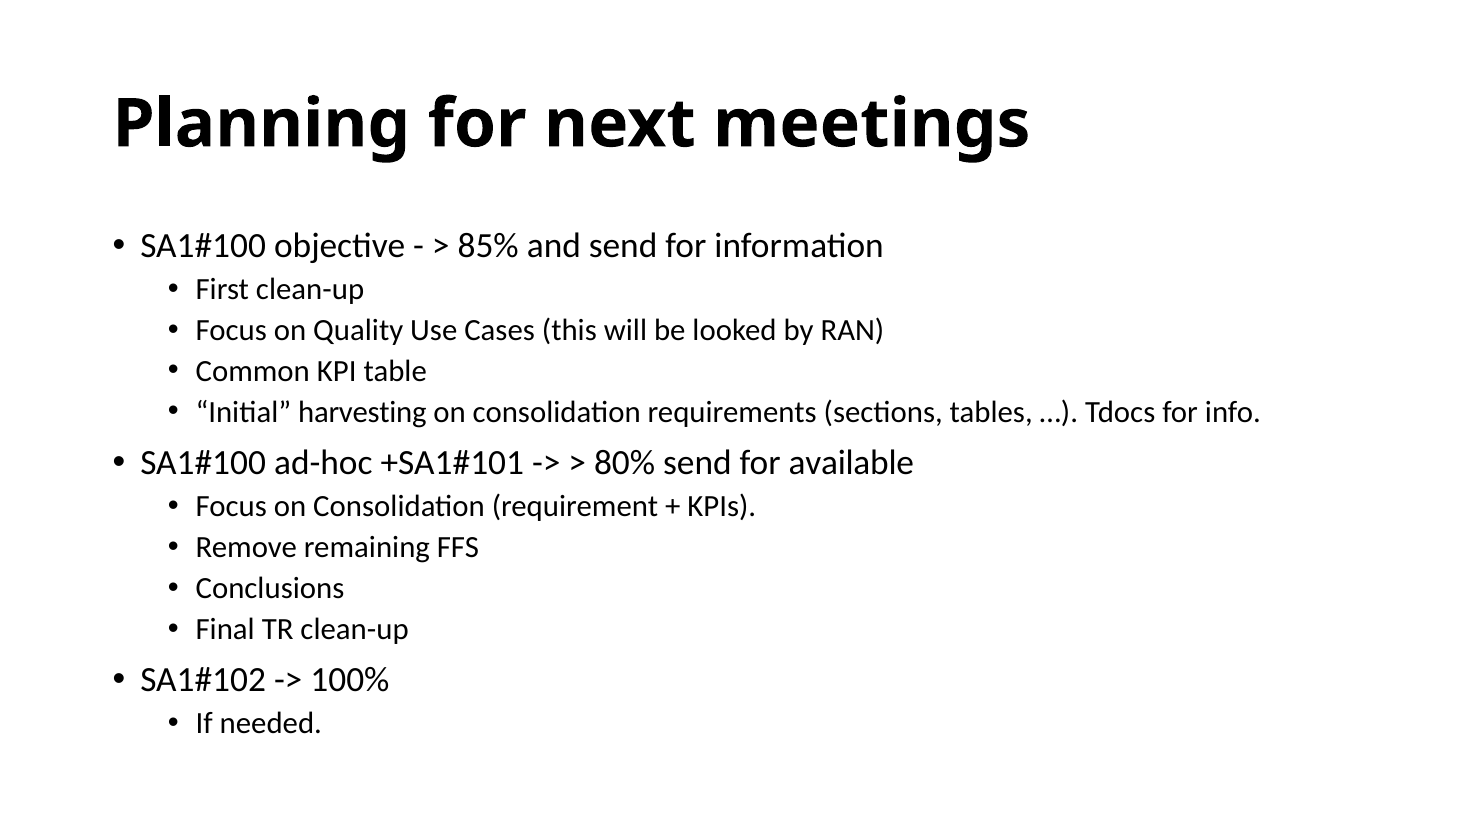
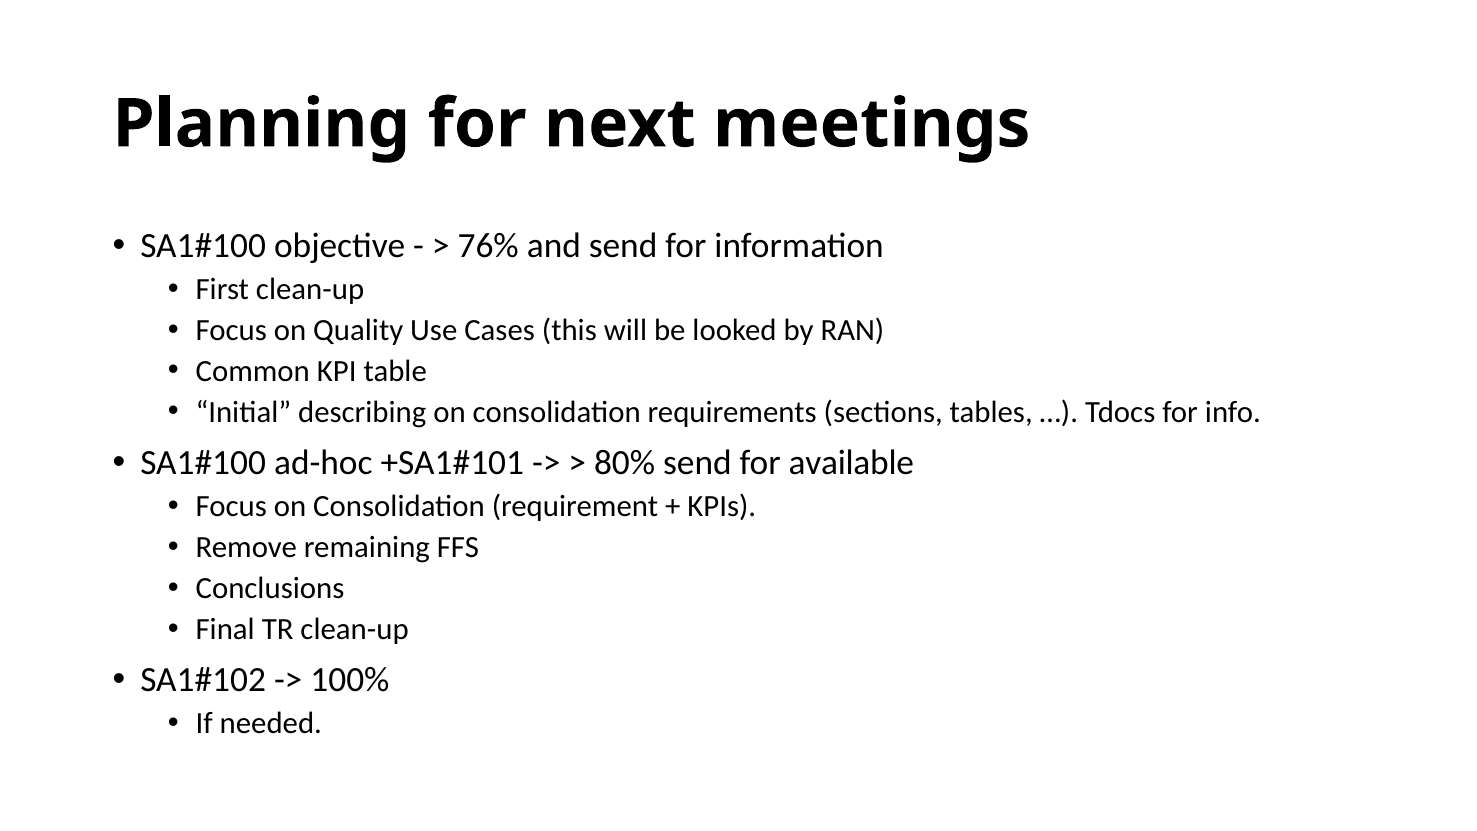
85%: 85% -> 76% (488, 246)
harvesting: harvesting -> describing (362, 412)
